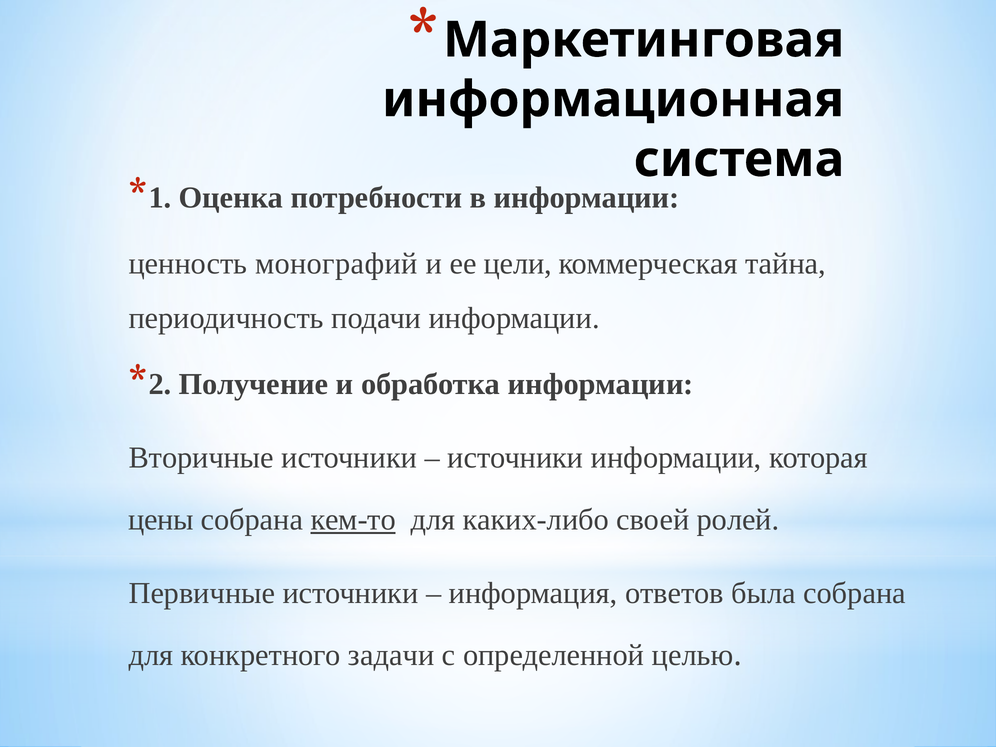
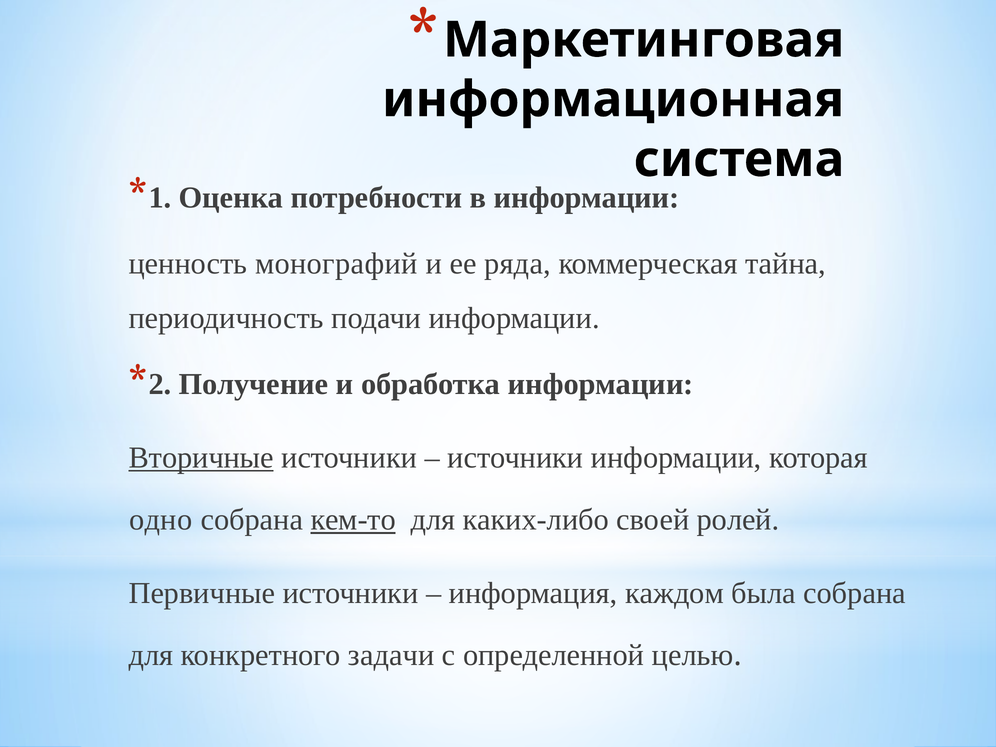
цели: цели -> ряда (518, 264)
Вторичные underline: none -> present (201, 458)
цены: цены -> одно (161, 520)
ответов: ответов -> каждом (674, 593)
